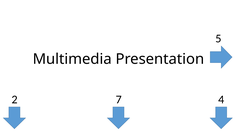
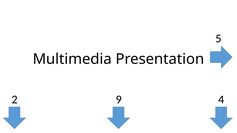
7: 7 -> 9 (119, 100)
